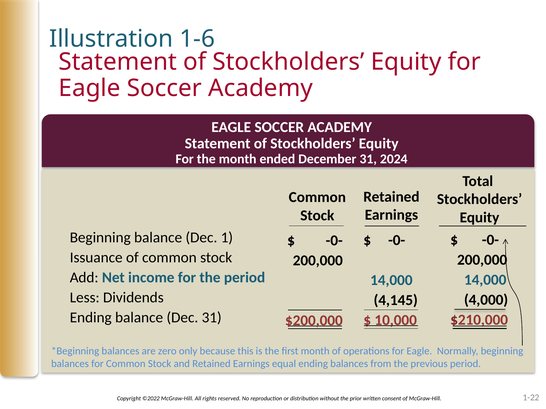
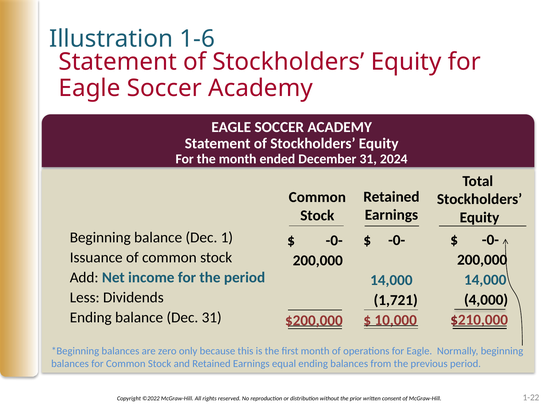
4,145: 4,145 -> 1,721 (396, 300)
